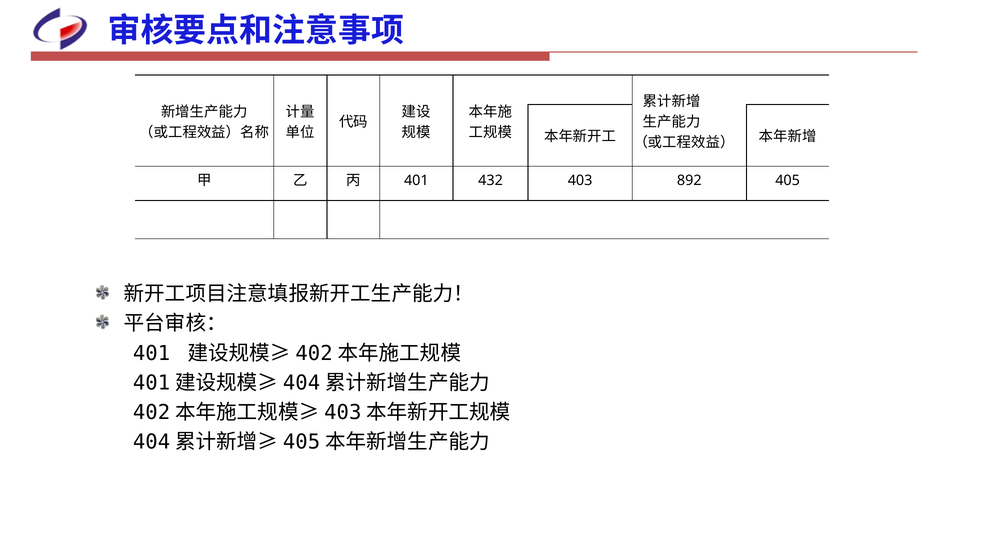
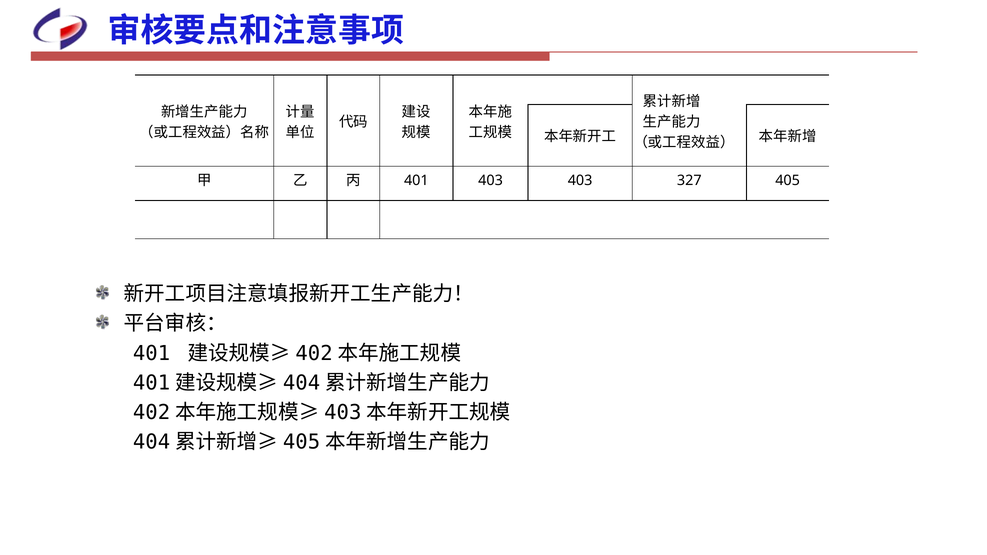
401 432: 432 -> 403 (491, 181)
892: 892 -> 327 (689, 181)
